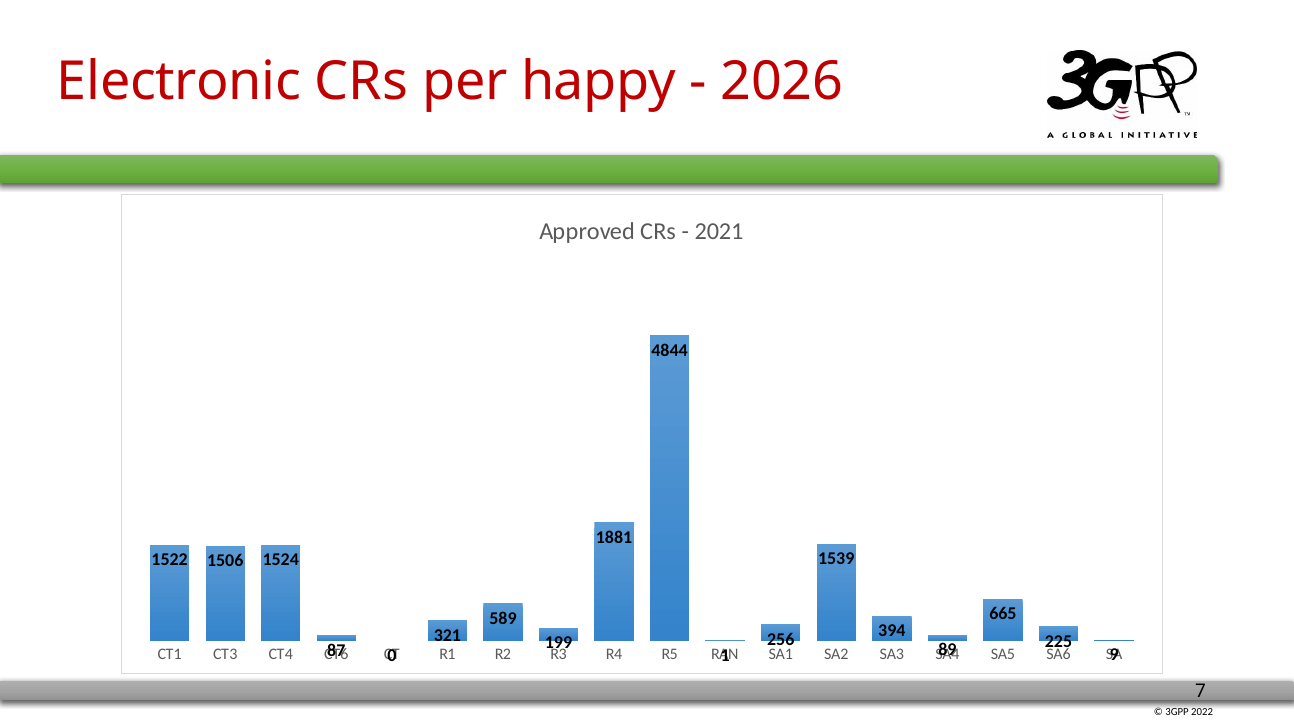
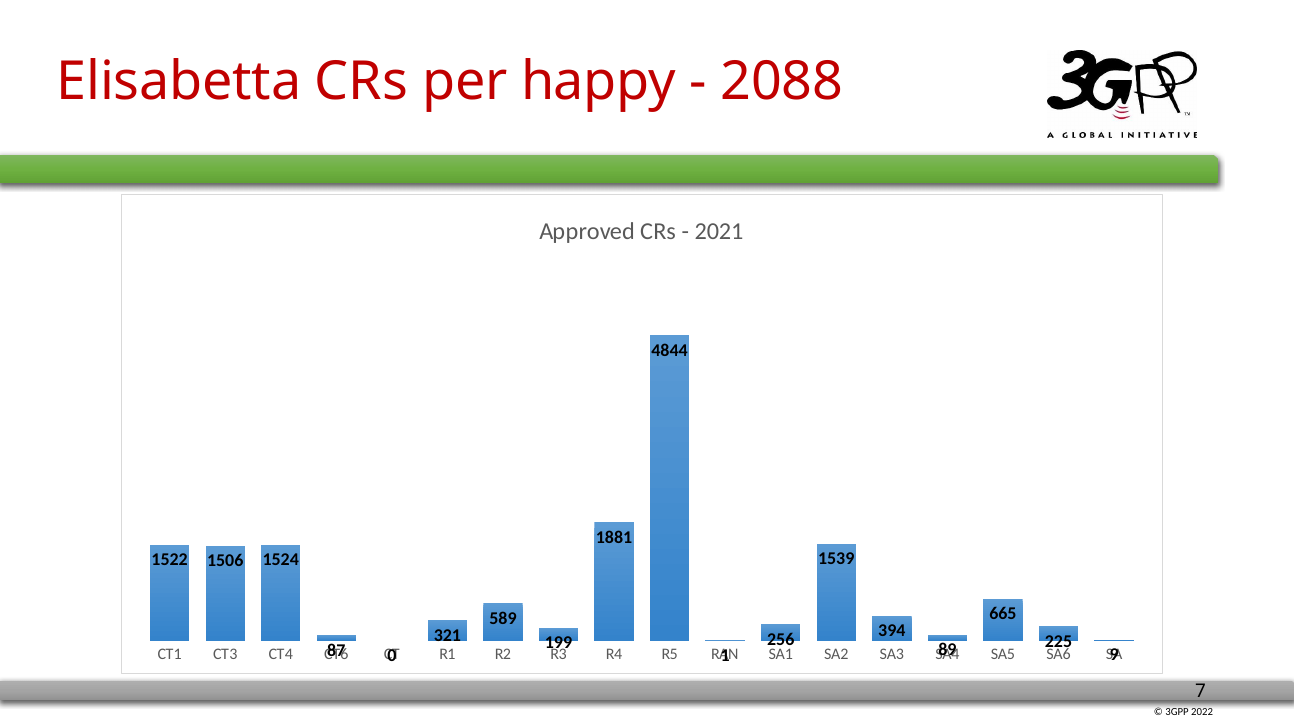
Electronic: Electronic -> Elisabetta (179, 82)
2026: 2026 -> 2088 (782, 82)
